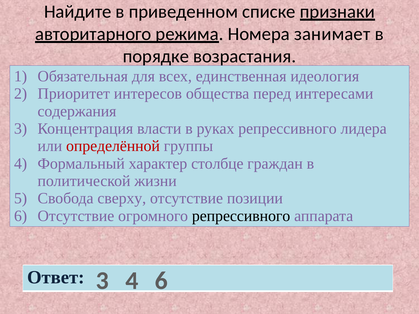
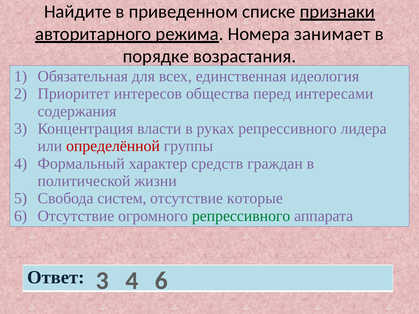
столбце: столбце -> средств (217, 164)
сверху: сверху -> систем (122, 199)
позиции: позиции -> которые (255, 199)
репрессивного colour: black -> green (241, 216)
